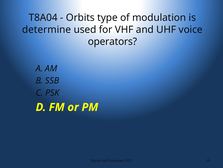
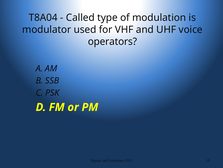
Orbits: Orbits -> Called (80, 18)
determine: determine -> modulator (47, 29)
